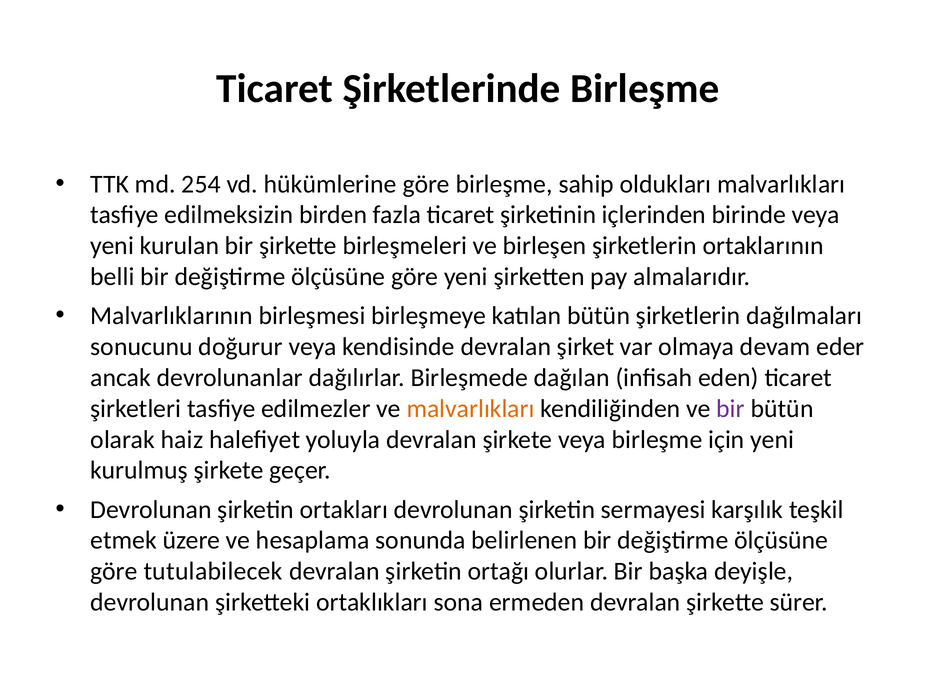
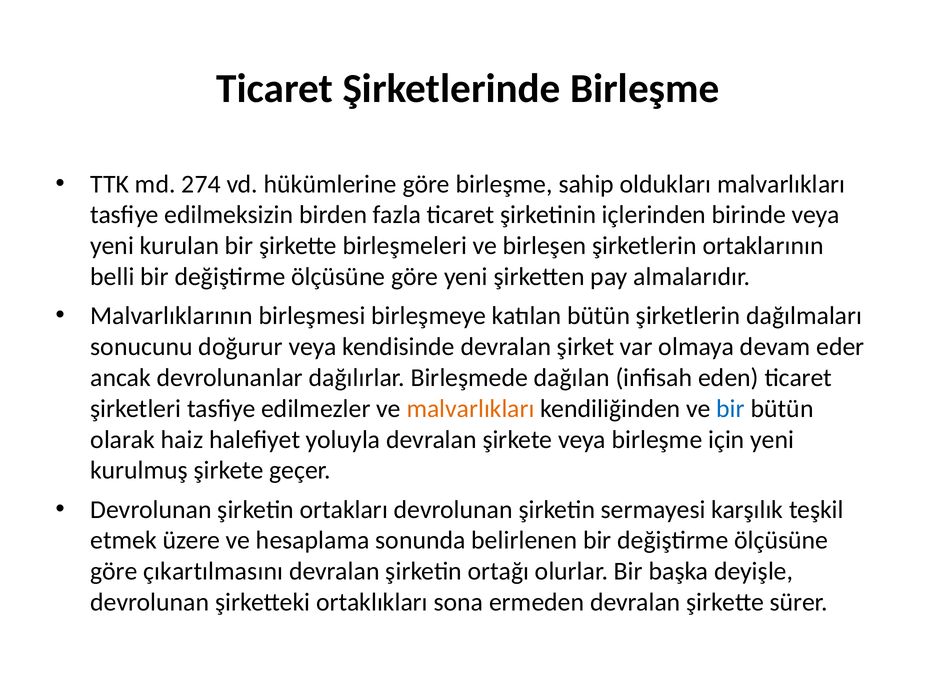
254: 254 -> 274 (201, 184)
bir colour: purple -> blue (731, 409)
tutulabilecek: tutulabilecek -> çıkartılmasını (213, 572)
